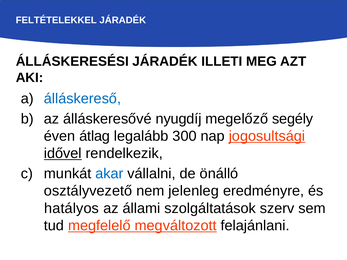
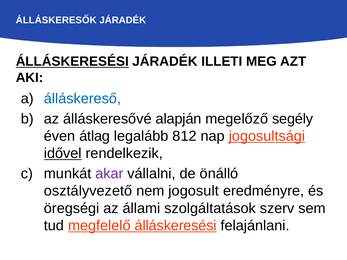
FELTÉTELEKKEL: FELTÉTELEKKEL -> ÁLLÁSKERESŐK (56, 20)
ÁLLÁSKERESÉSI underline: none -> present (72, 62)
nyugdíj: nyugdíj -> alapján (179, 119)
300: 300 -> 812 (185, 136)
akar colour: blue -> purple (109, 174)
jelenleg: jelenleg -> jogosult (194, 191)
hatályos: hatályos -> öregségi (72, 208)
megfelelő megváltozott: megváltozott -> álláskeresési (176, 226)
